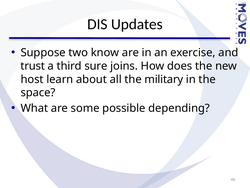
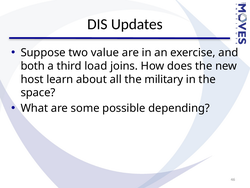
know: know -> value (105, 52)
trust: trust -> both (33, 66)
sure: sure -> load (96, 66)
